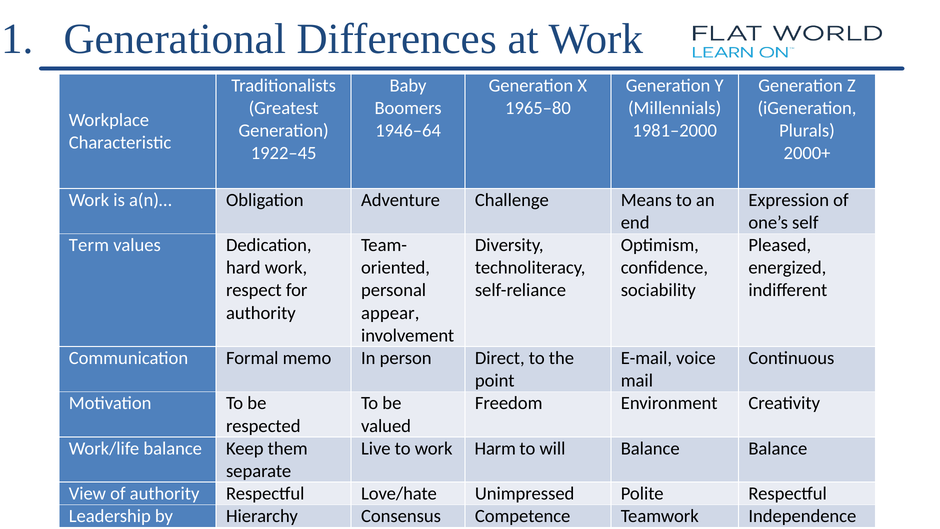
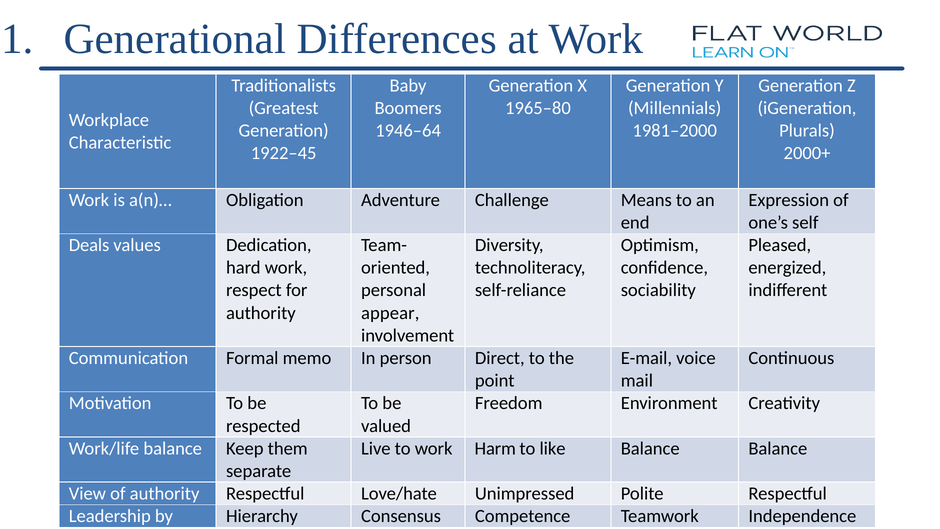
Term: Term -> Deals (89, 245)
will: will -> like (552, 448)
